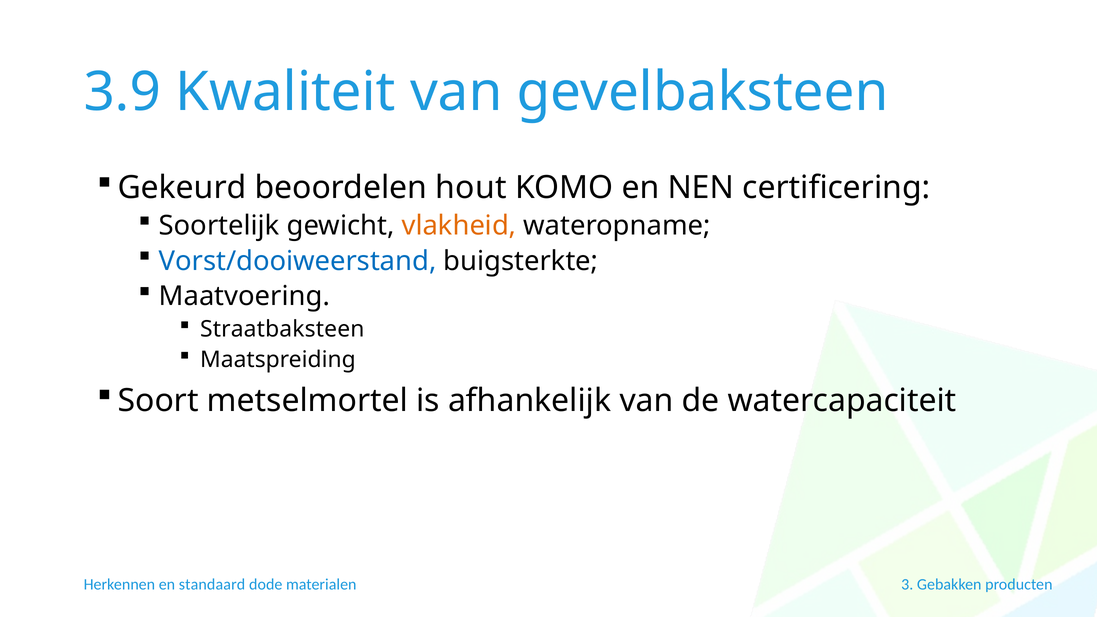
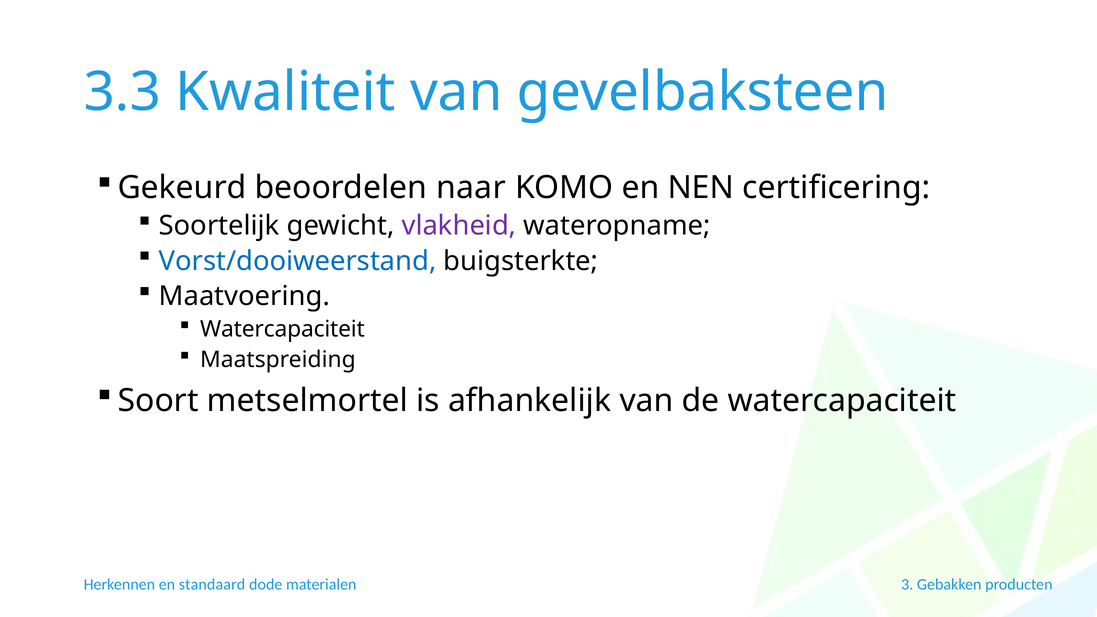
3.9: 3.9 -> 3.3 (122, 92)
hout: hout -> naar (471, 188)
vlakheid colour: orange -> purple (459, 226)
Straatbaksteen: Straatbaksteen -> Watercapaciteit (282, 329)
